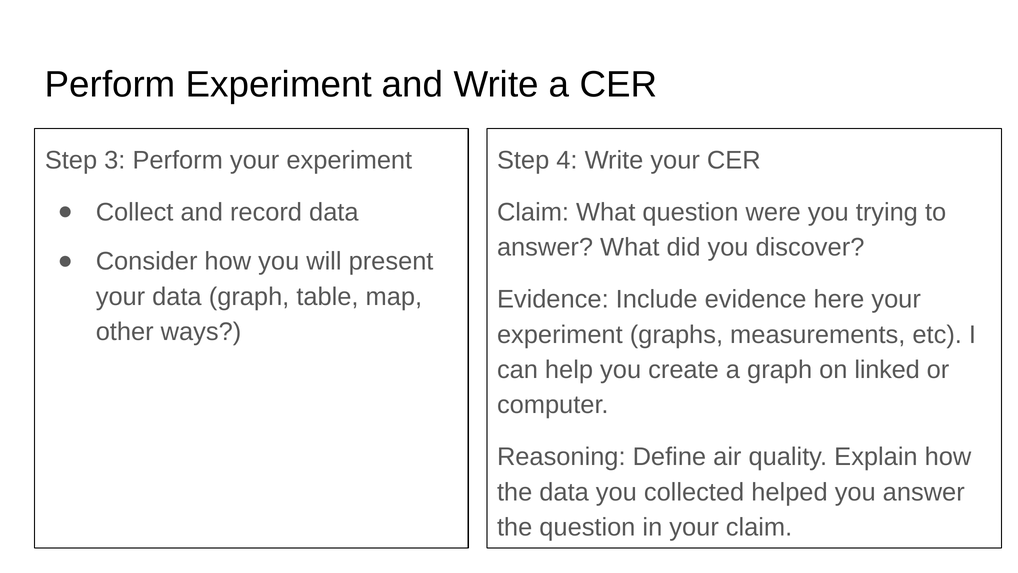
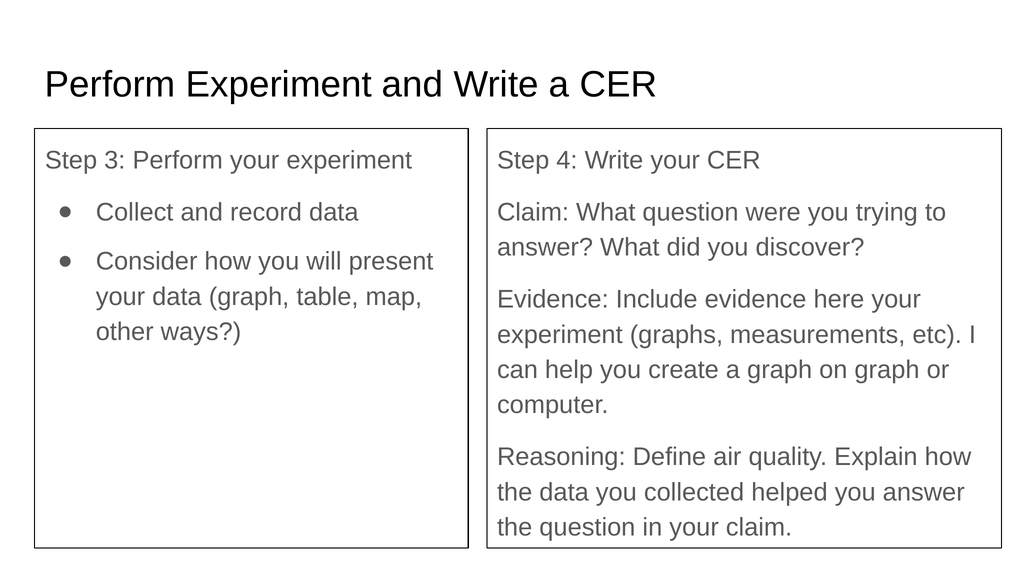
on linked: linked -> graph (887, 370)
